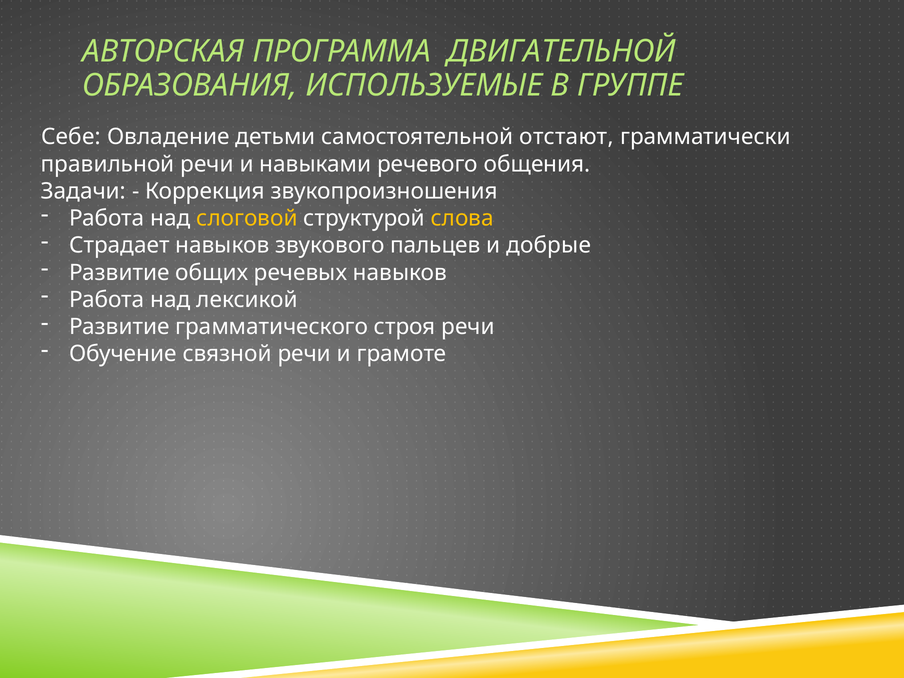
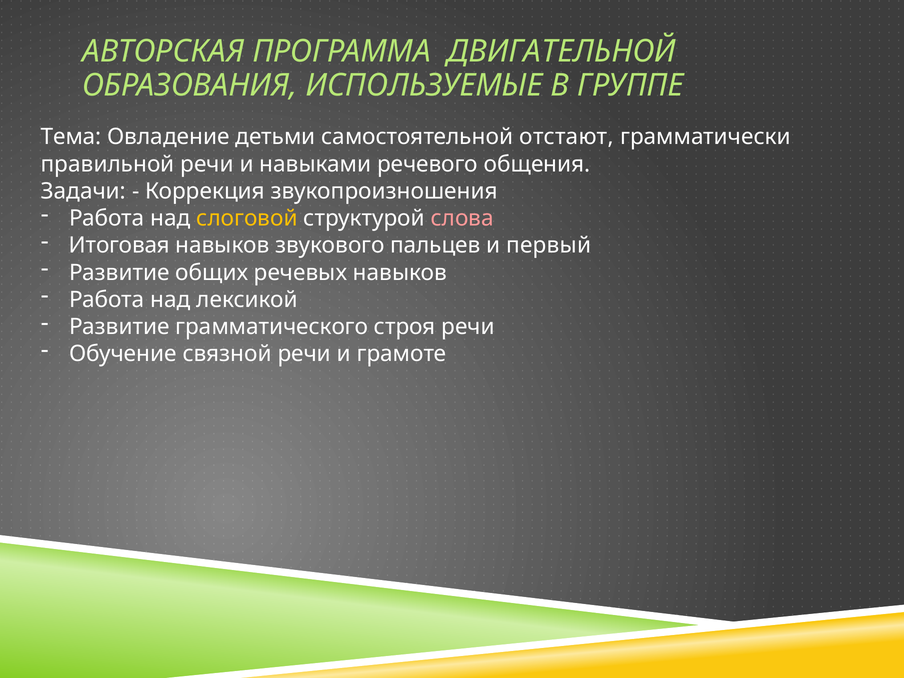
Себе: Себе -> Тема (71, 137)
слова colour: yellow -> pink (462, 218)
Страдает: Страдает -> Итоговая (119, 245)
добрые: добрые -> первый (549, 245)
